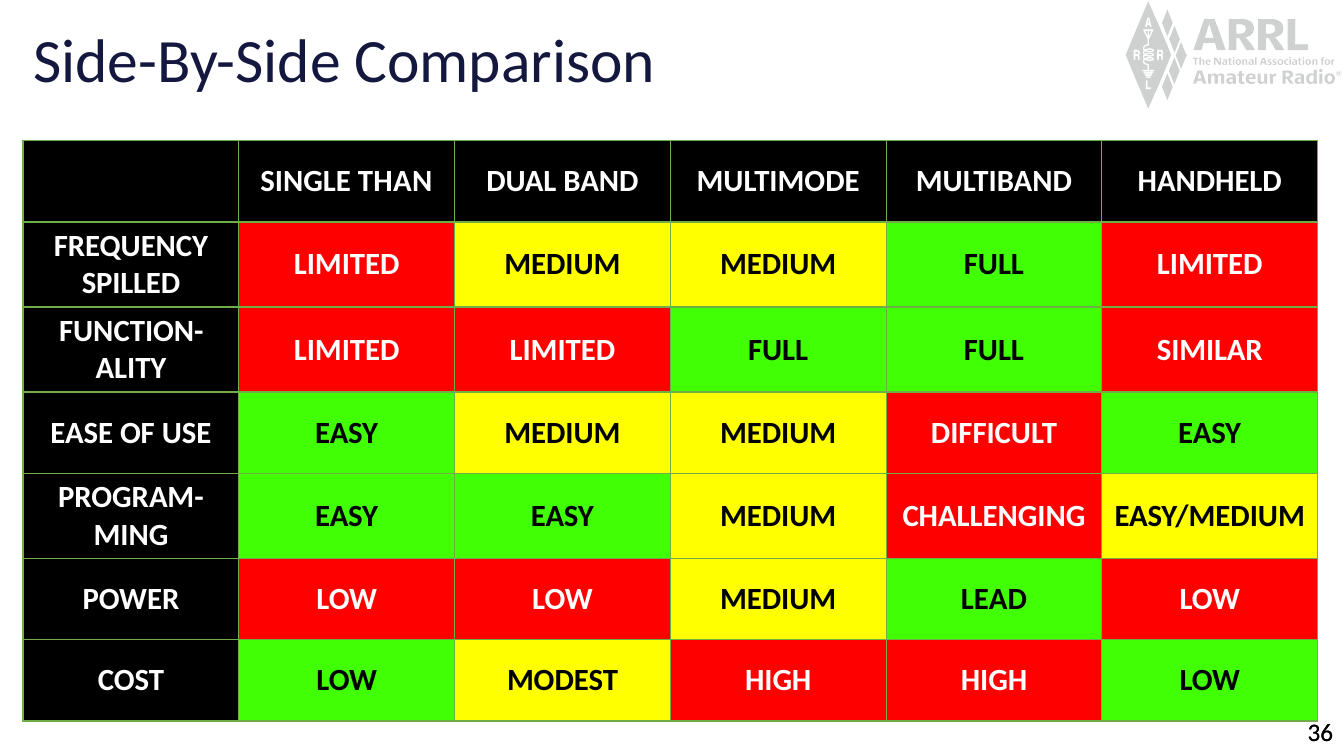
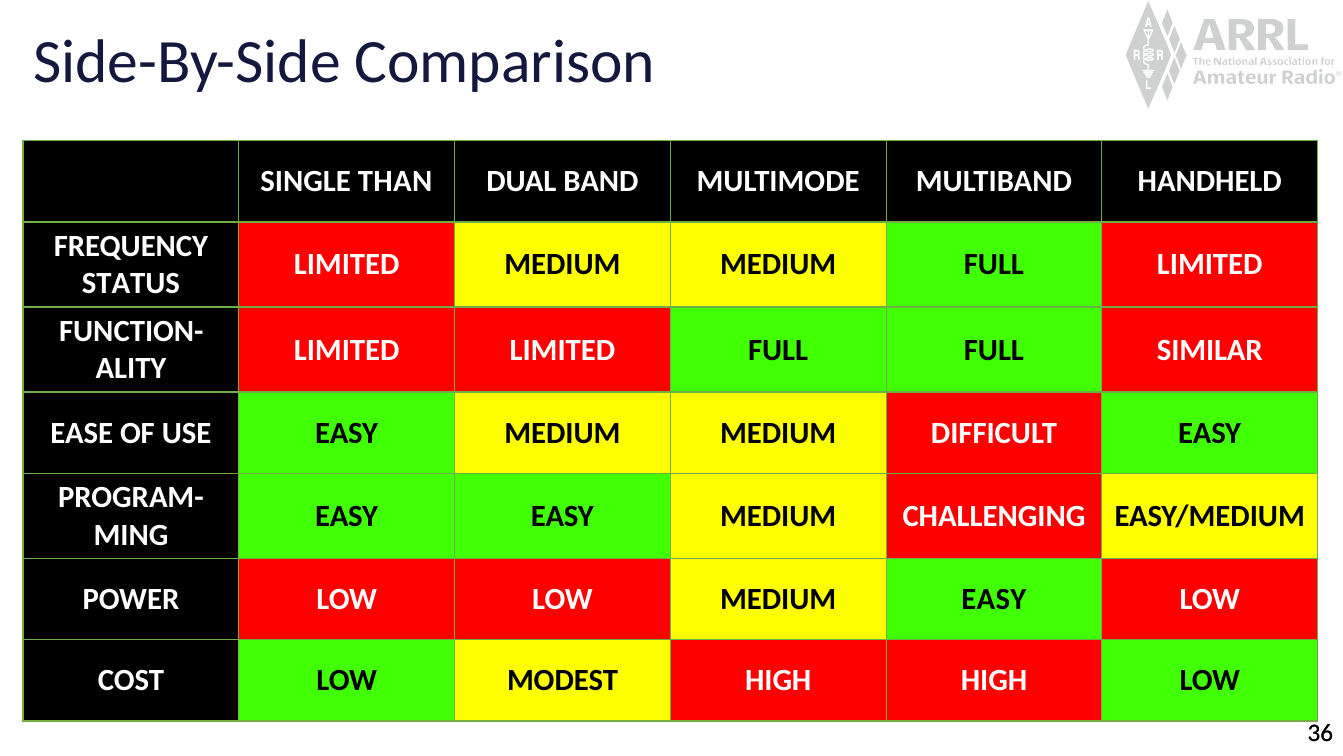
SPILLED: SPILLED -> STATUS (131, 283)
MEDIUM LEAD: LEAD -> EASY (994, 599)
